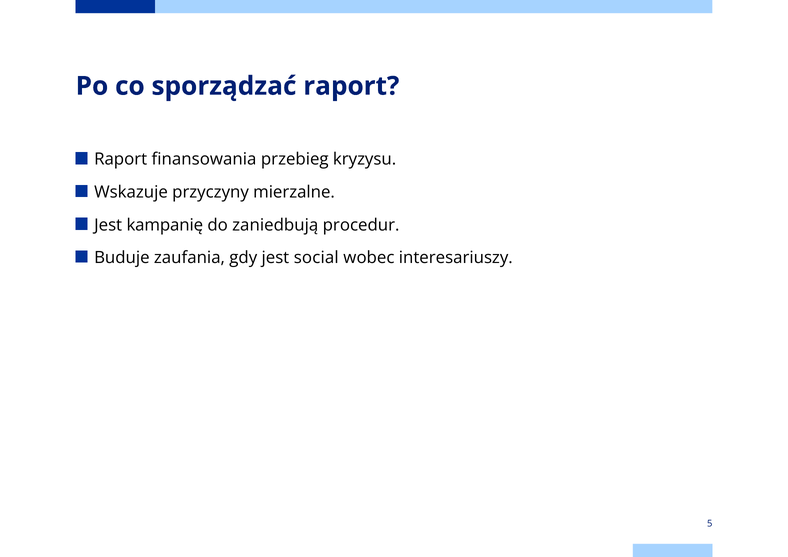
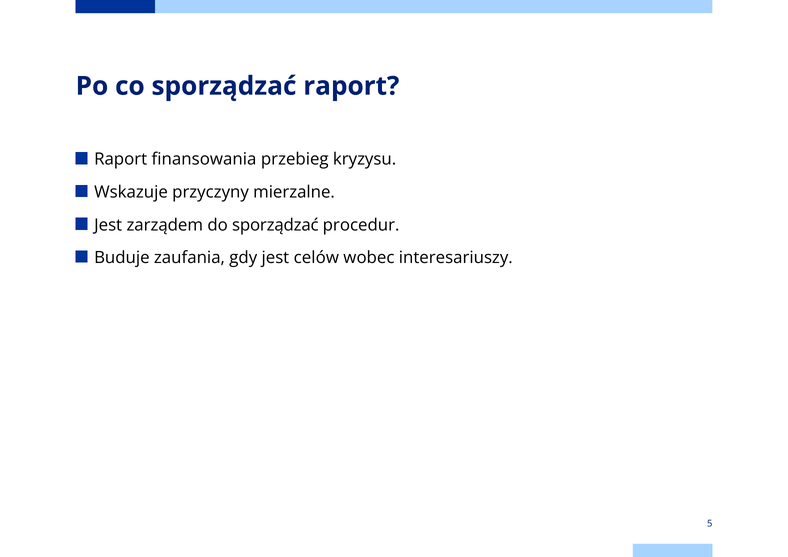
kampanię: kampanię -> zarządem (165, 225)
do zaniedbują: zaniedbują -> sporządzać (275, 225)
social: social -> celów (316, 258)
